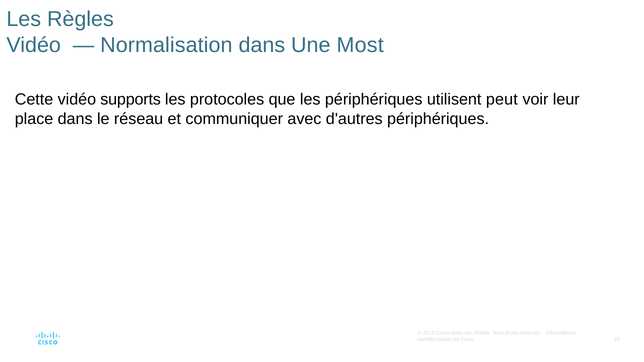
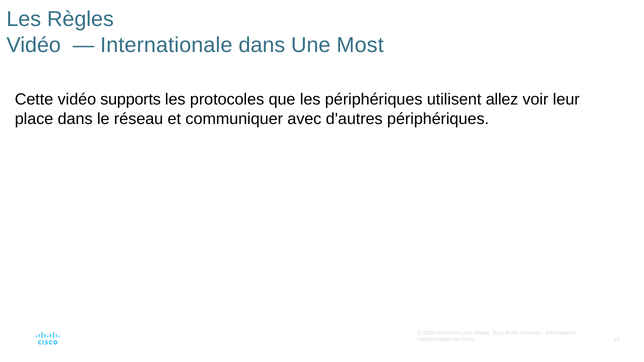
Normalisation: Normalisation -> Internationale (166, 45)
peut: peut -> allez (502, 100)
